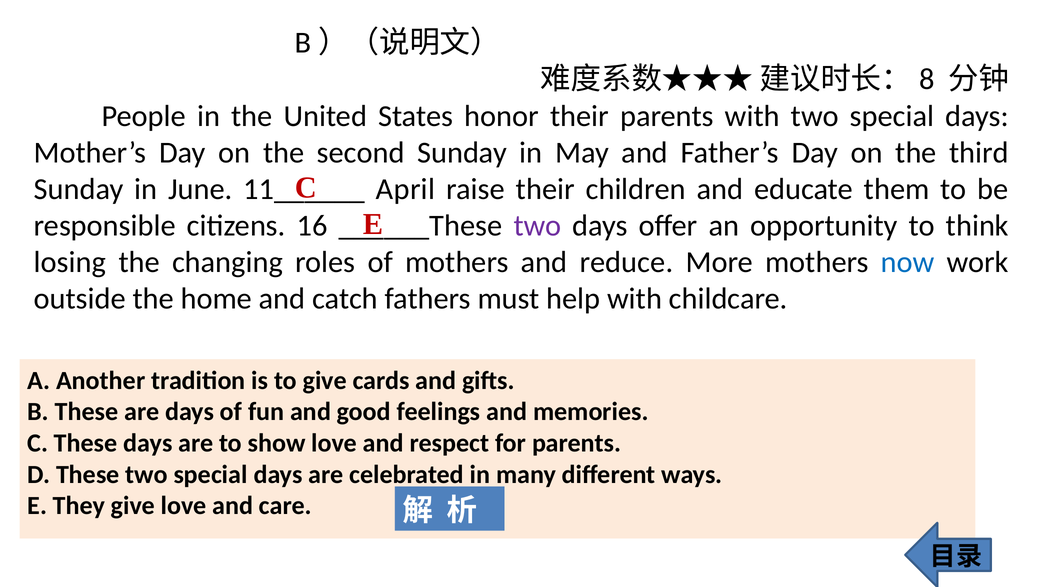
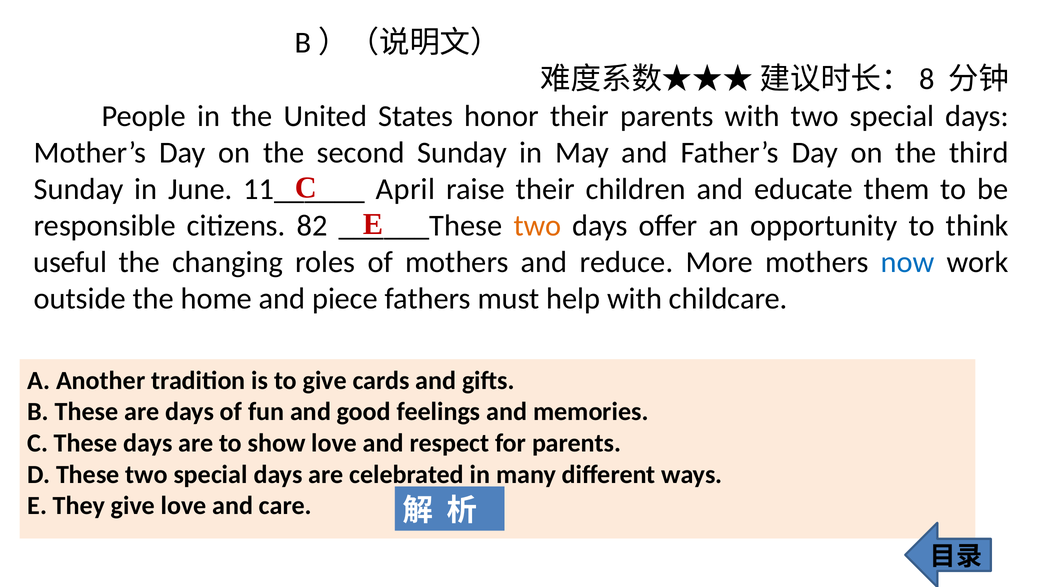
16: 16 -> 82 (312, 225)
two colour: purple -> orange (537, 225)
losing: losing -> useful (70, 262)
catch: catch -> piece (345, 299)
